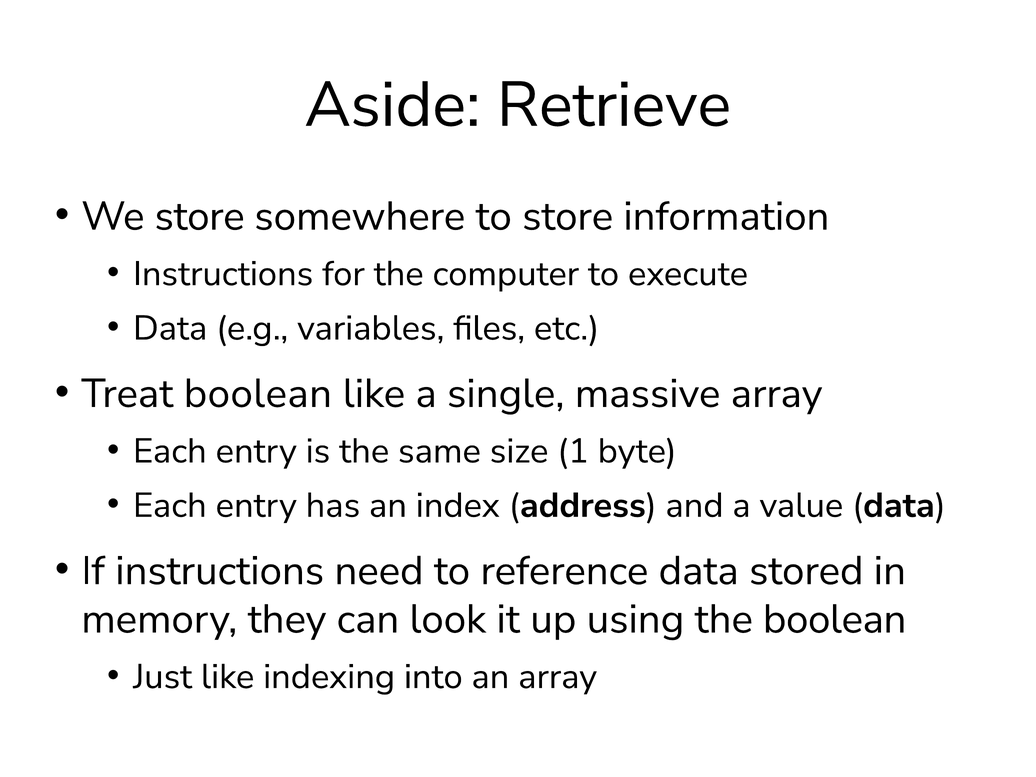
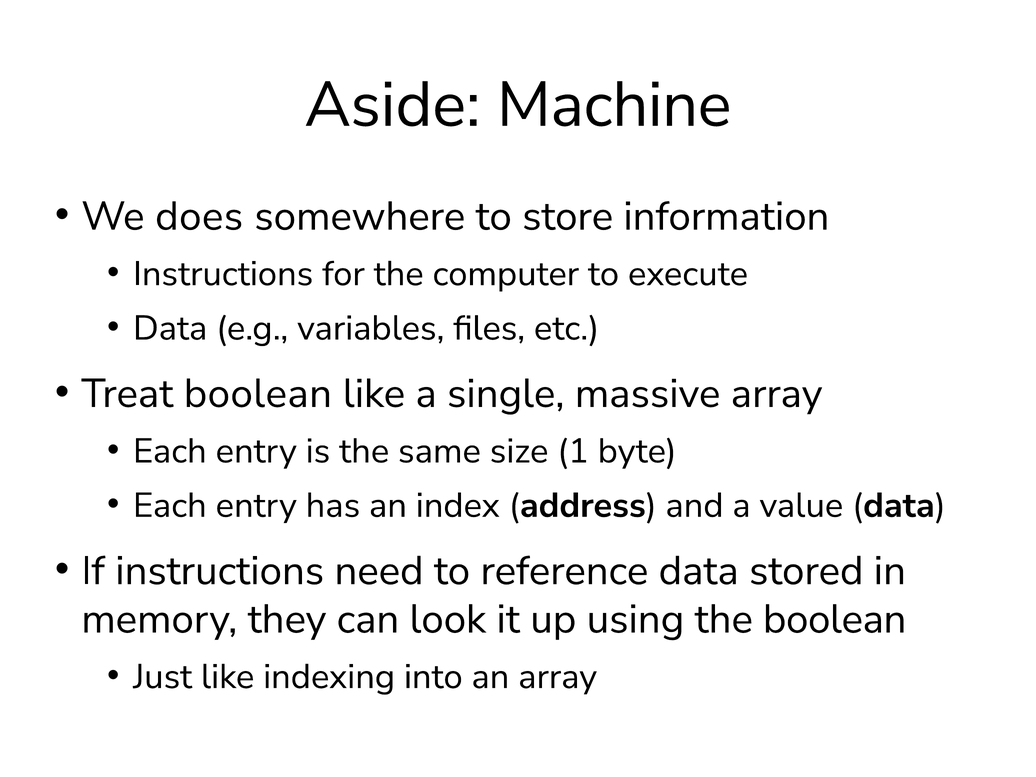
Retrieve: Retrieve -> Machine (614, 105)
We store: store -> does (199, 216)
